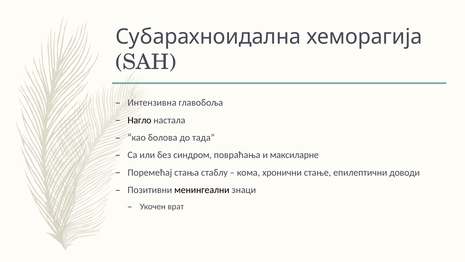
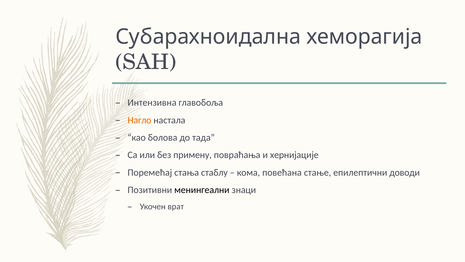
Нагло colour: black -> orange (139, 120)
синдром: синдром -> примену (193, 155)
максиларне: максиларне -> хернијације (294, 155)
хронични: хронични -> повећана (282, 172)
